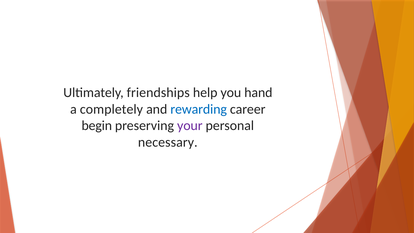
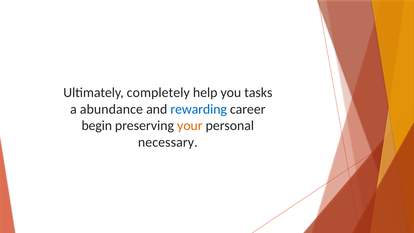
friendships: friendships -> completely (158, 93)
hand: hand -> tasks (258, 93)
completely: completely -> abundance (111, 109)
your colour: purple -> orange (190, 126)
